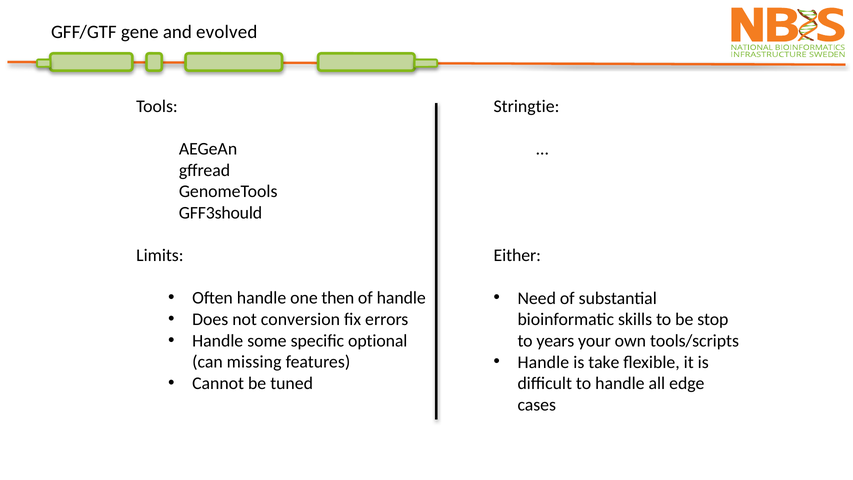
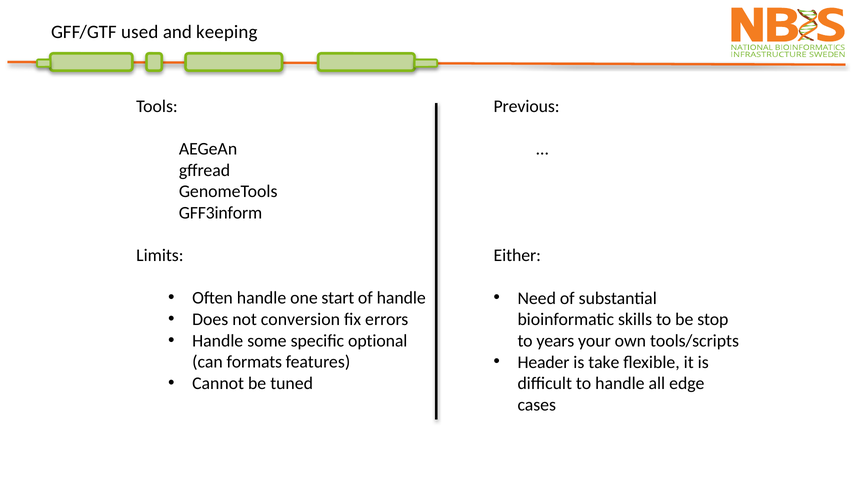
gene: gene -> used (140, 32)
evolved: evolved -> keeping (227, 32)
Stringtie: Stringtie -> Previous (527, 106)
GFF3should: GFF3should -> GFF3inform (220, 213)
then: then -> start (338, 298)
Handle: Handle -> Header (543, 362)
missing: missing -> formats (254, 362)
